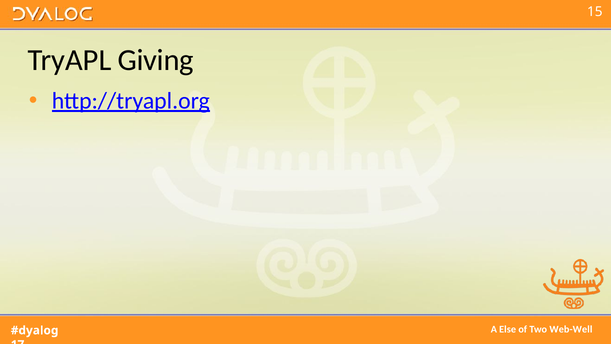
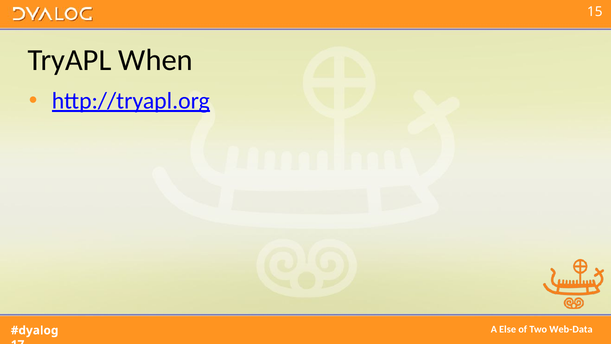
Giving: Giving -> When (156, 60)
Web-Well: Web-Well -> Web-Data (571, 329)
